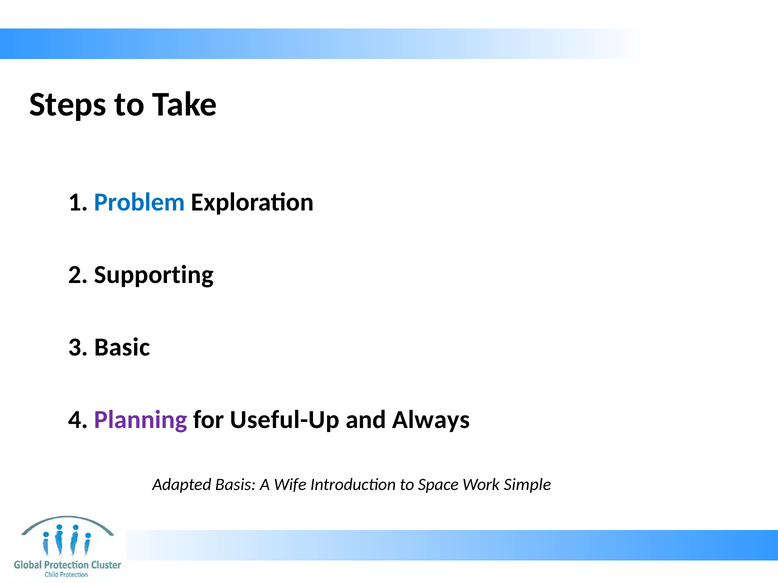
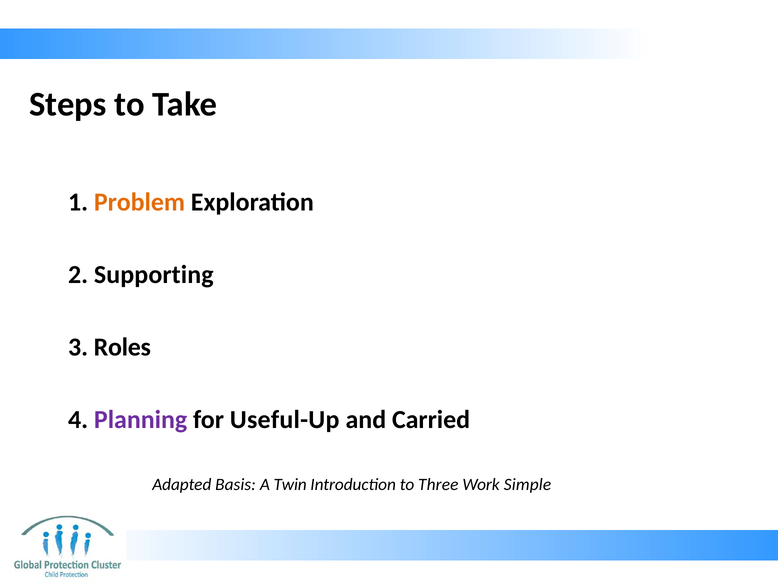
Problem colour: blue -> orange (139, 202)
Basic: Basic -> Roles (122, 347)
Always: Always -> Carried (431, 420)
Wife: Wife -> Twin (290, 485)
Space: Space -> Three (438, 485)
